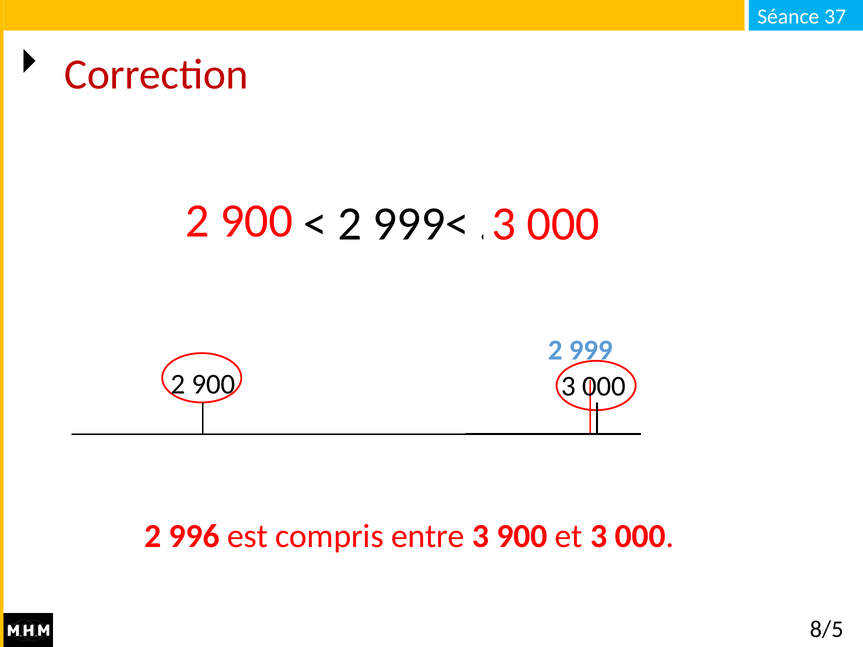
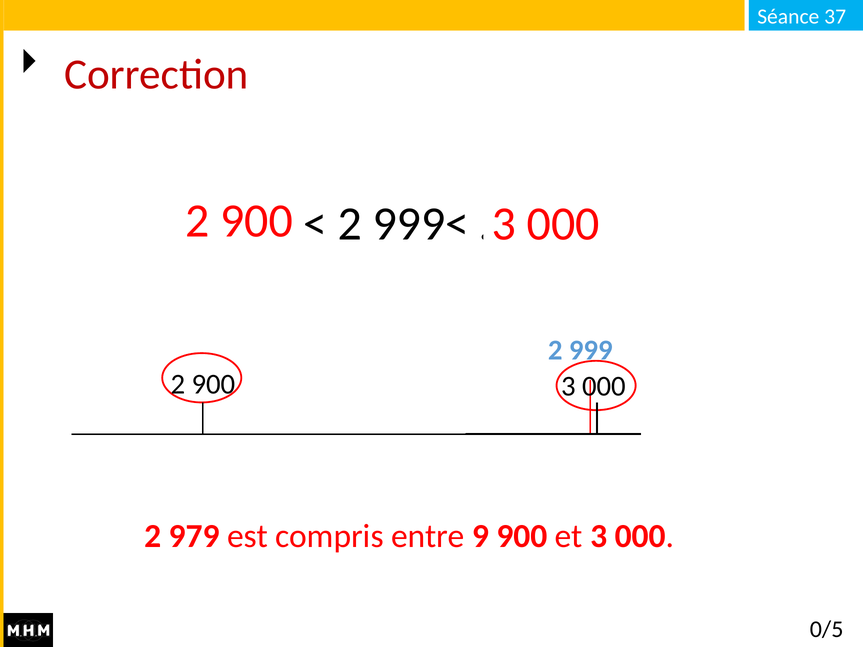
996: 996 -> 979 (194, 536)
entre 3: 3 -> 9 (480, 536)
8/5: 8/5 -> 0/5 (827, 630)
